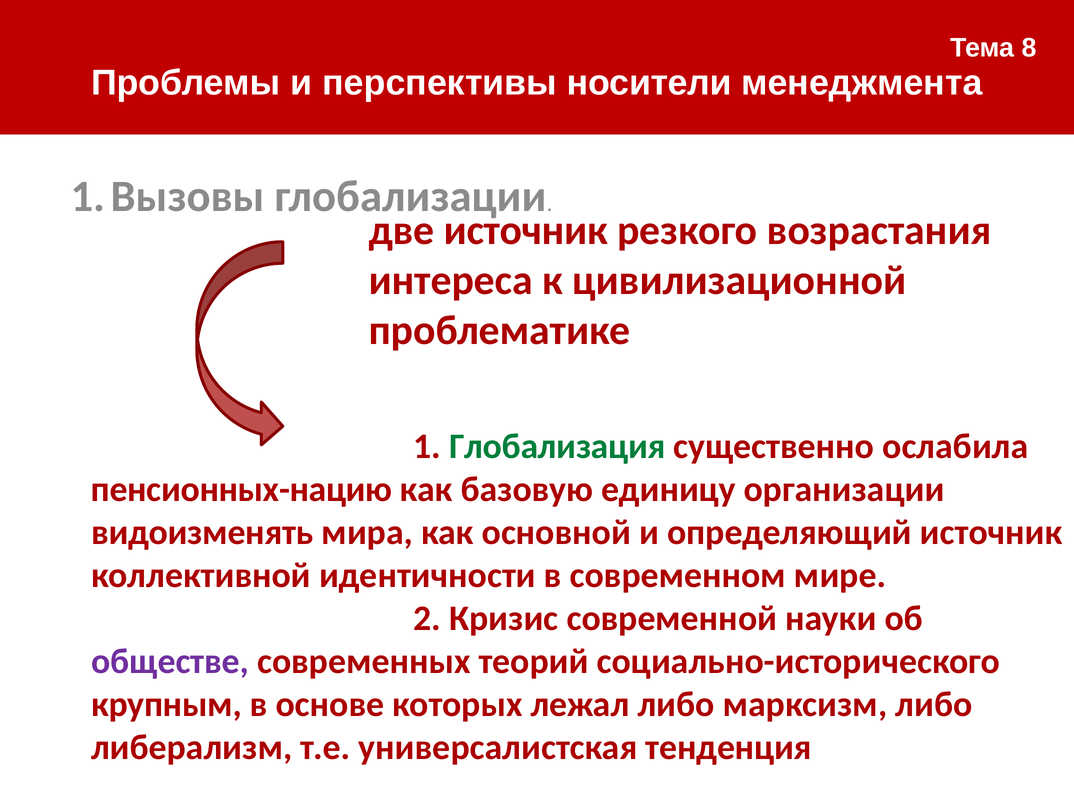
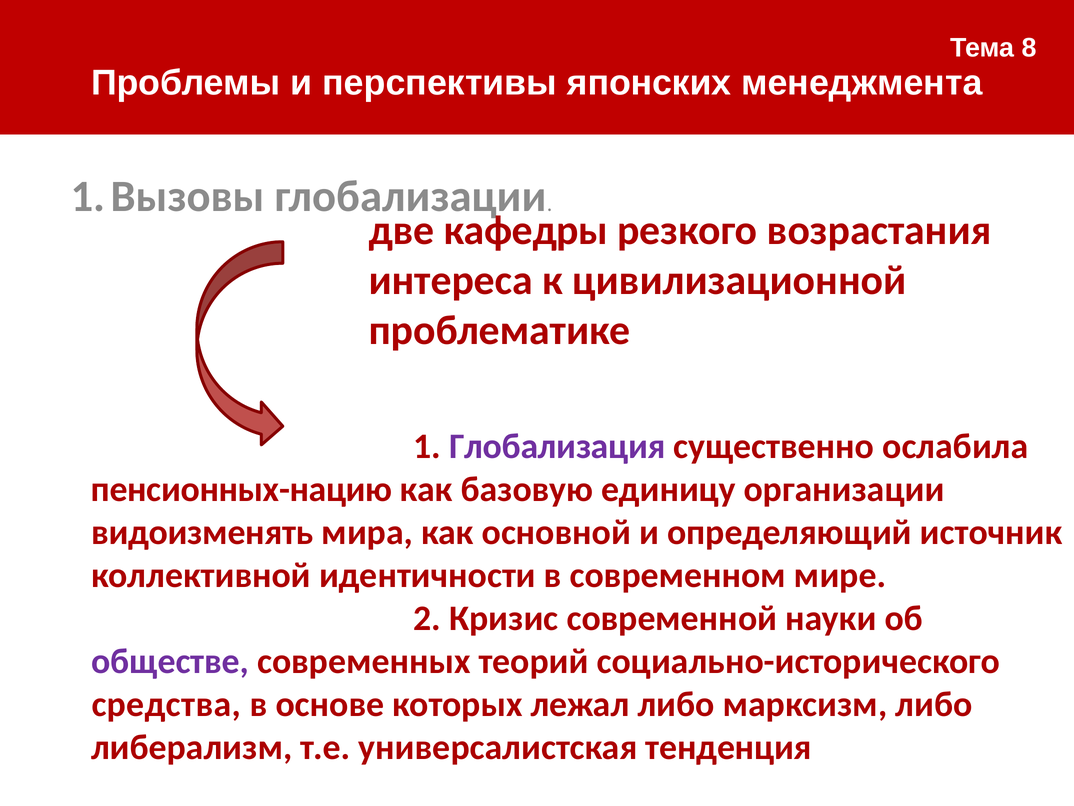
носители: носители -> японских (649, 83)
две источник: источник -> кафедры (526, 230)
Глобализация colour: green -> purple (557, 446)
крупным: крупным -> средства (166, 704)
